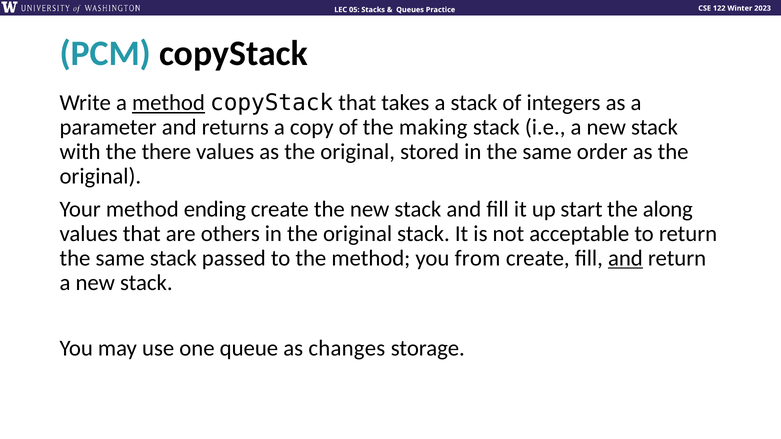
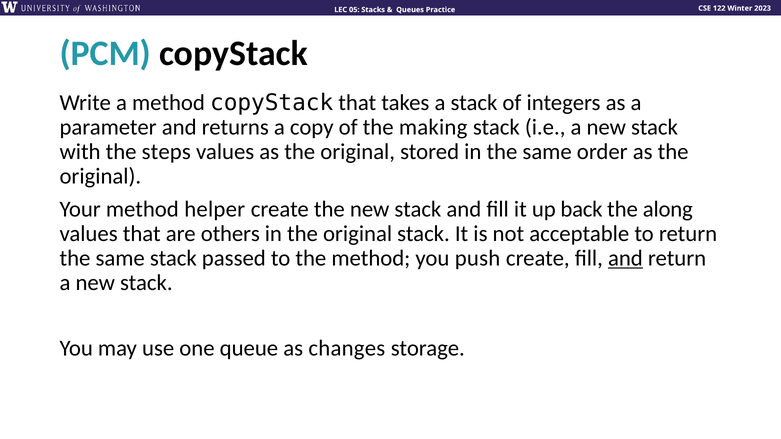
method underline: present -> none (168, 103)
there: there -> steps (166, 152)
ending: ending -> helper (215, 209)
start: start -> back (582, 209)
from: from -> push (478, 258)
